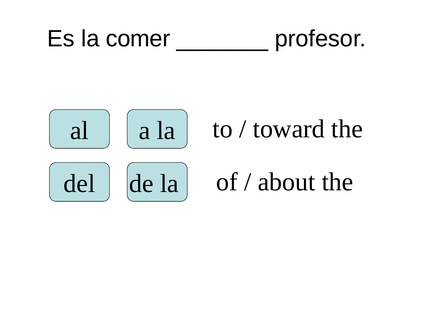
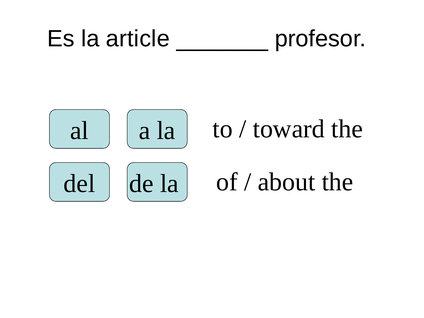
comer: comer -> article (138, 39)
